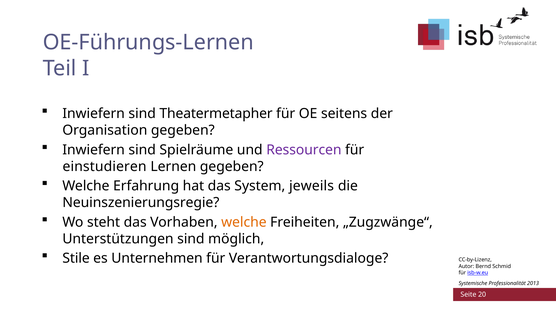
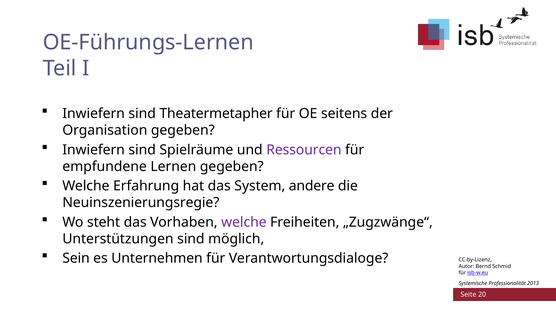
einstudieren: einstudieren -> empfundene (105, 166)
jeweils: jeweils -> andere (312, 186)
welche colour: orange -> purple (244, 222)
Stile: Stile -> Sein (76, 258)
